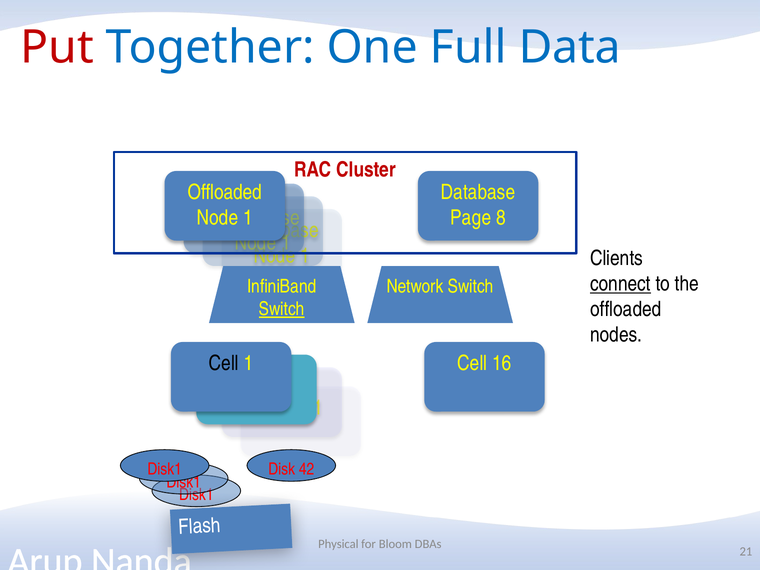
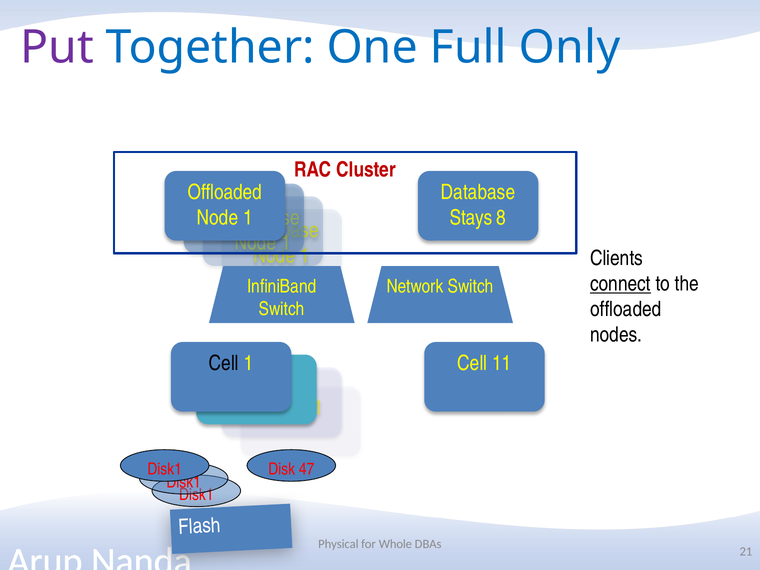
Put colour: red -> purple (57, 48)
Data: Data -> Only (570, 48)
Page: Page -> Stays (471, 218)
Switch underline: present -> none (282, 309)
16: 16 -> 11 (502, 363)
42: 42 -> 47 (307, 469)
Bloom: Bloom -> Whole (395, 544)
